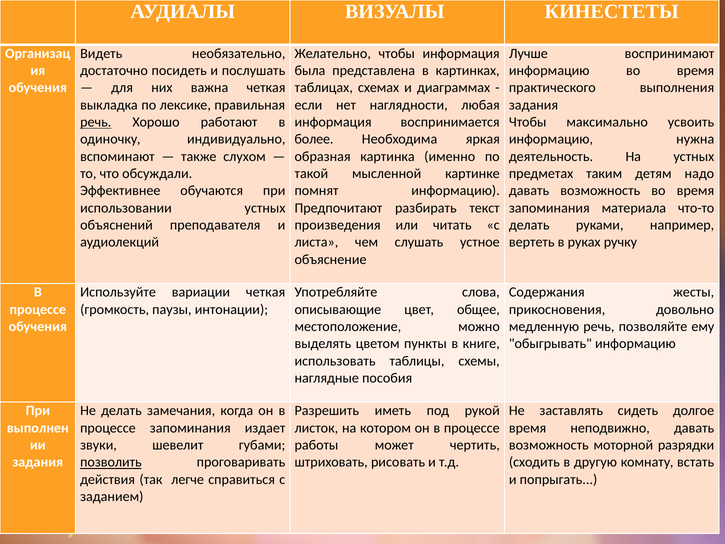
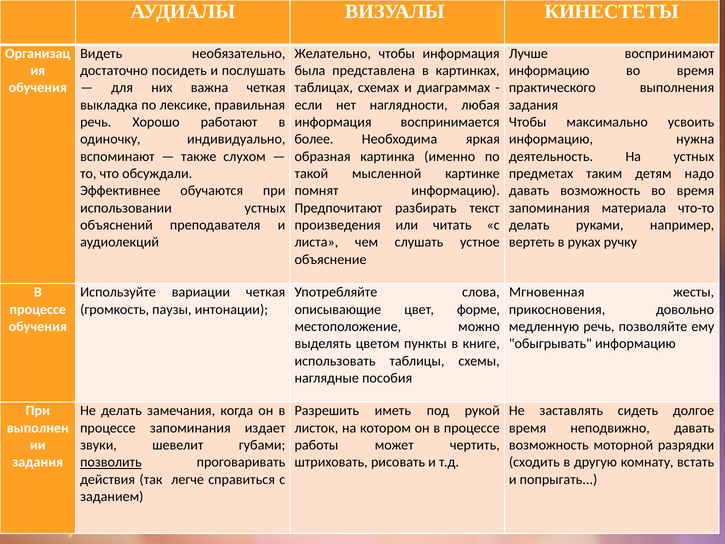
речь underline: present -> none (96, 122)
Содержания: Содержания -> Мгновенная (547, 292)
общее: общее -> форме (478, 309)
